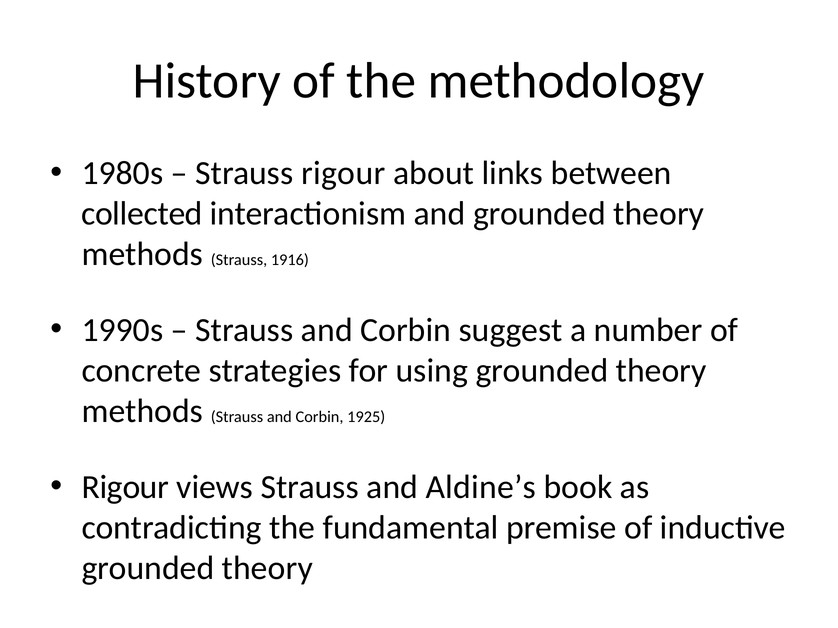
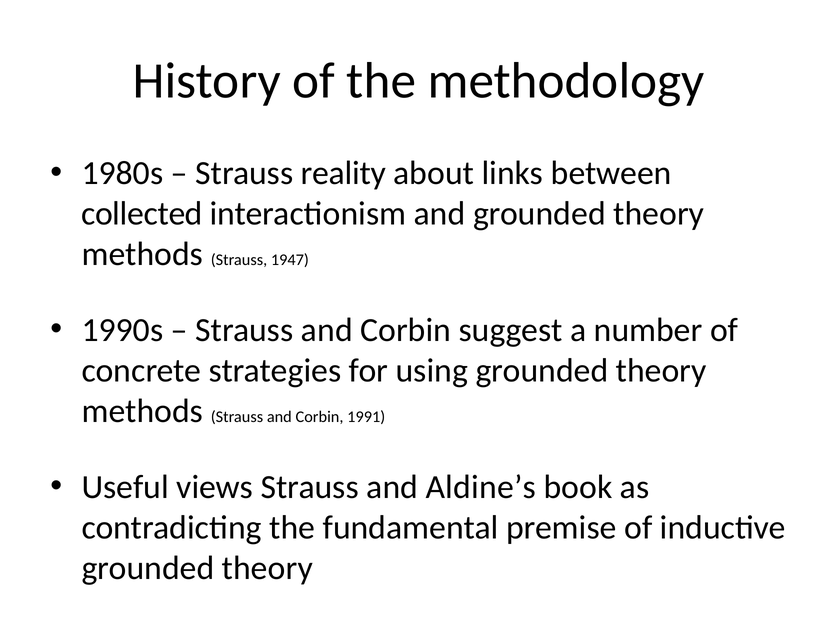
Strauss rigour: rigour -> reality (343, 173)
1916: 1916 -> 1947 (290, 260)
1925: 1925 -> 1991 (366, 417)
Rigour: Rigour -> Useful (125, 487)
